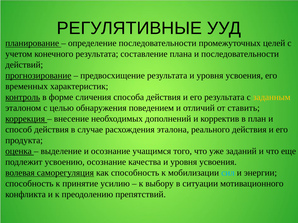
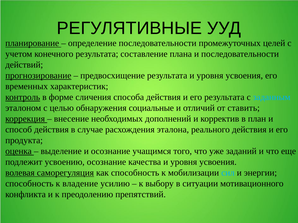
заданным colour: yellow -> light blue (272, 97)
поведением: поведением -> социальные (151, 108)
принятие: принятие -> владение (80, 184)
